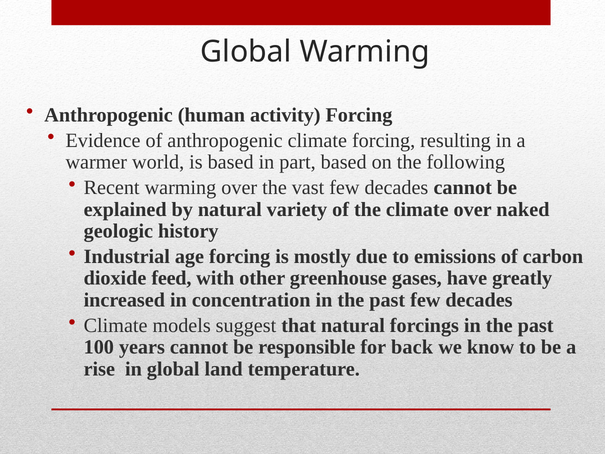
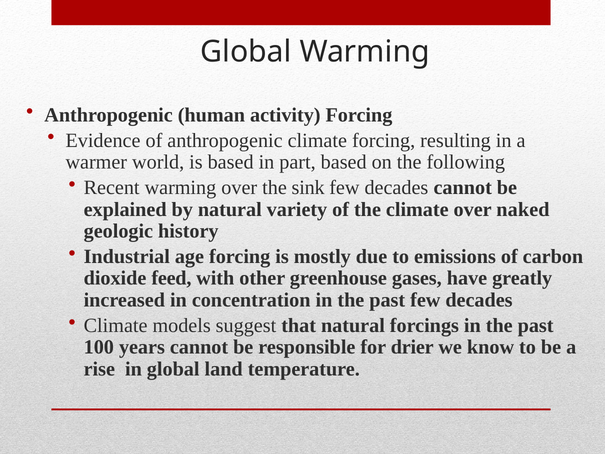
vast: vast -> sink (308, 187)
back: back -> drier (412, 347)
